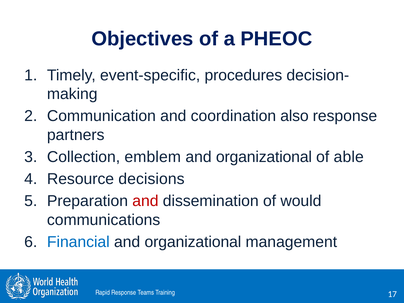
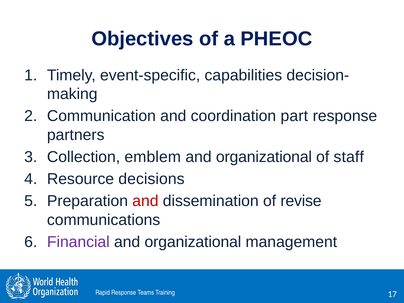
procedures: procedures -> capabilities (243, 75)
also: also -> part (294, 116)
able: able -> staff (349, 157)
would: would -> revise (301, 201)
Financial colour: blue -> purple (78, 242)
